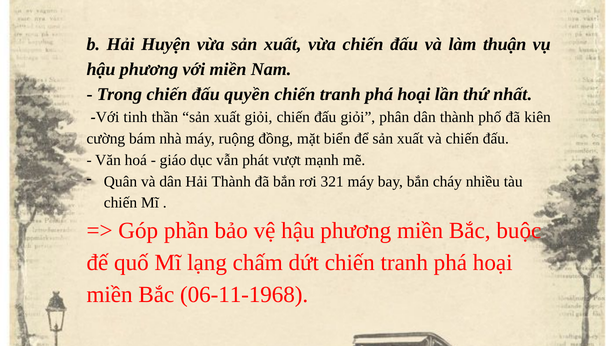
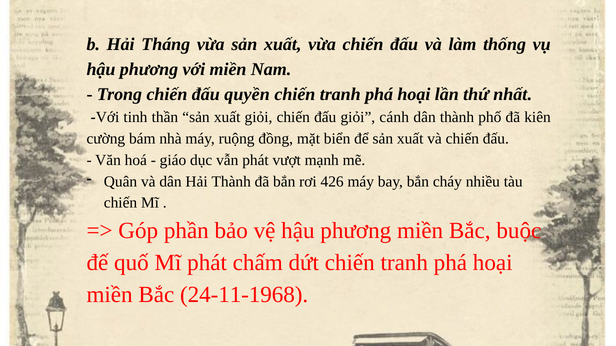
Huyện: Huyện -> Tháng (166, 45)
thuận: thuận -> thống (505, 45)
phân: phân -> cánh (394, 117)
321: 321 -> 426 (332, 182)
Mĩ lạng: lạng -> phát (207, 263)
06-11-1968: 06-11-1968 -> 24-11-1968 (244, 295)
